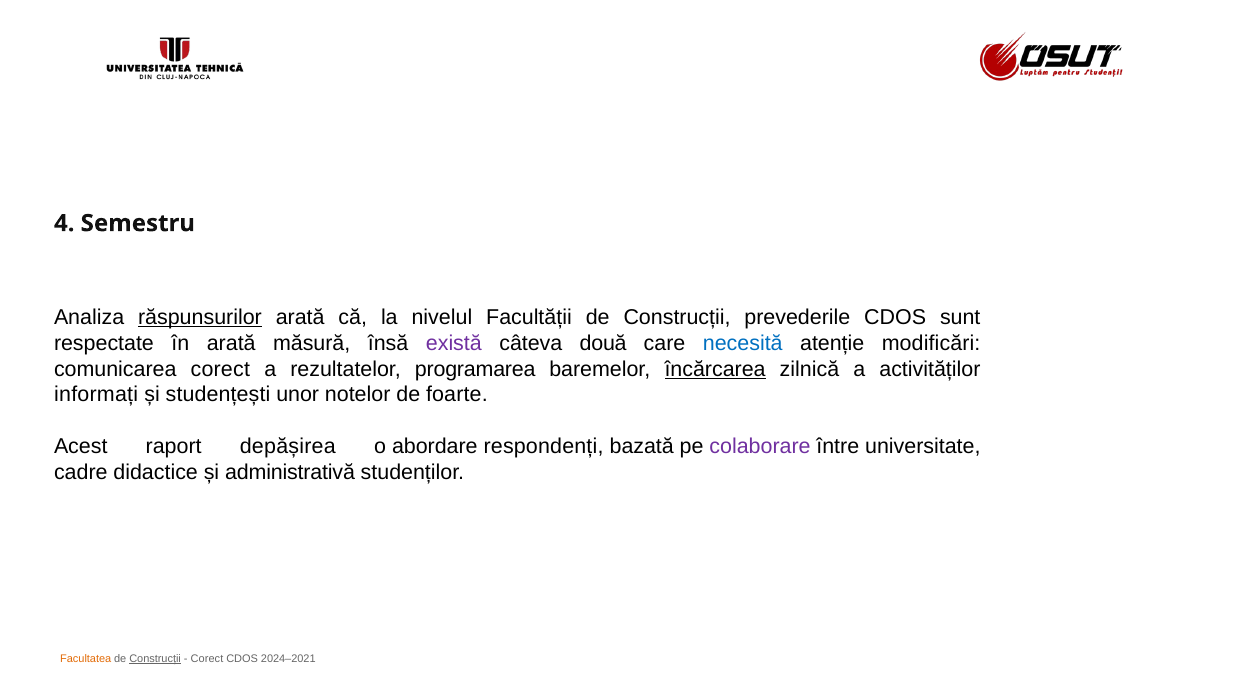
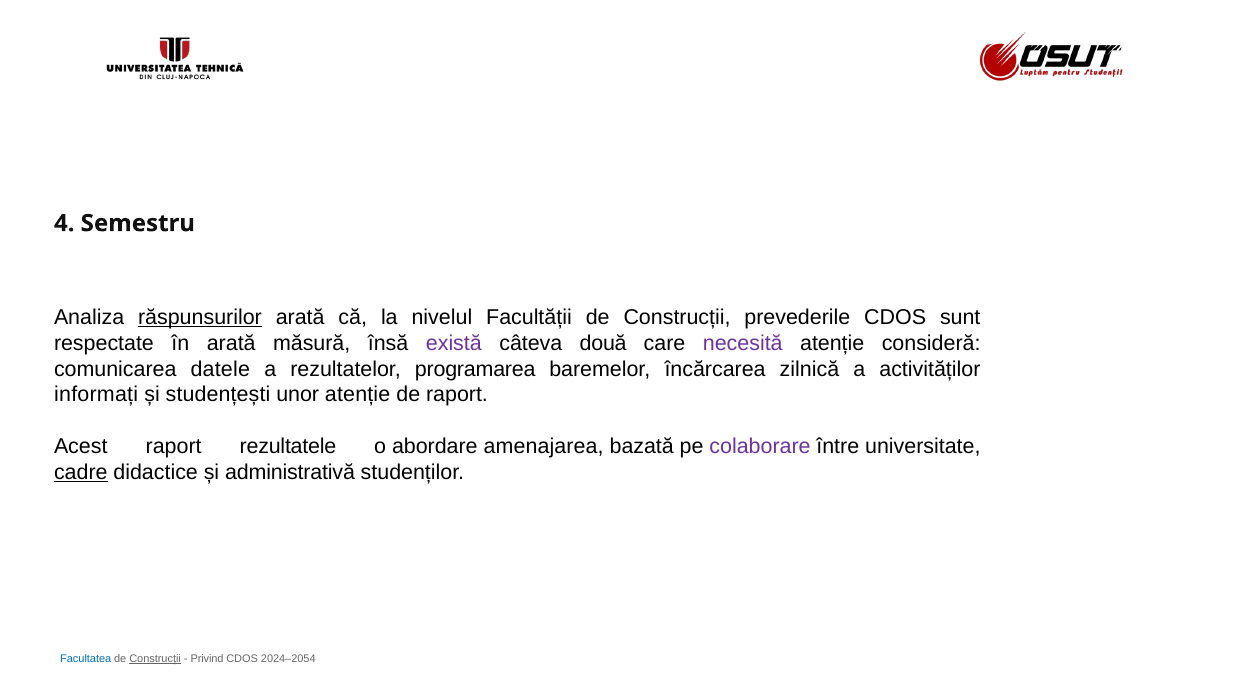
necesită colour: blue -> purple (743, 343)
modificări: modificări -> consideră (931, 343)
comunicarea corect: corect -> datele (220, 369)
încărcarea underline: present -> none (715, 369)
unor notelor: notelor -> atenție (358, 395)
de foarte: foarte -> raport (457, 395)
depășirea: depășirea -> rezultatele (288, 446)
respondenți: respondenți -> amenajarea (544, 446)
cadre underline: none -> present (81, 472)
Facultatea colour: orange -> blue (86, 659)
Corect: Corect -> Privind (207, 659)
2024–2021: 2024–2021 -> 2024–2054 (288, 659)
